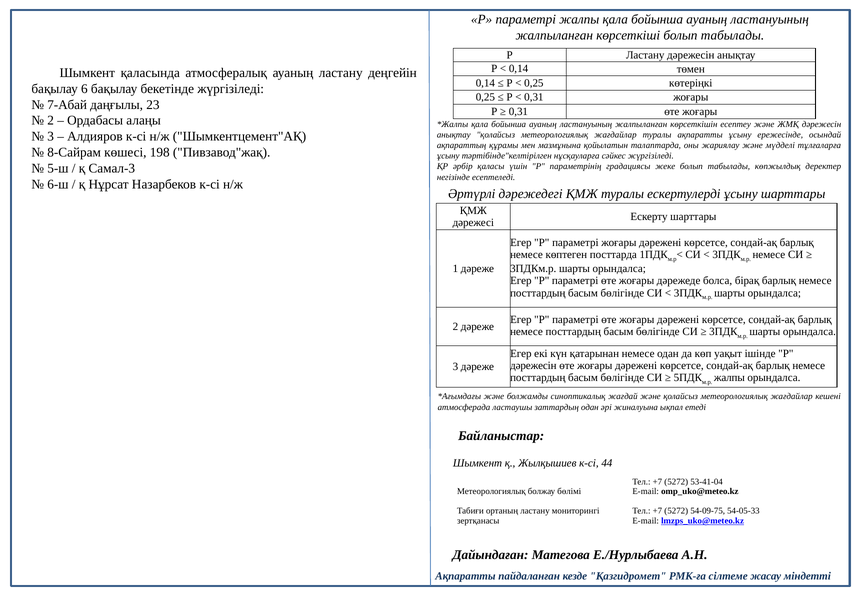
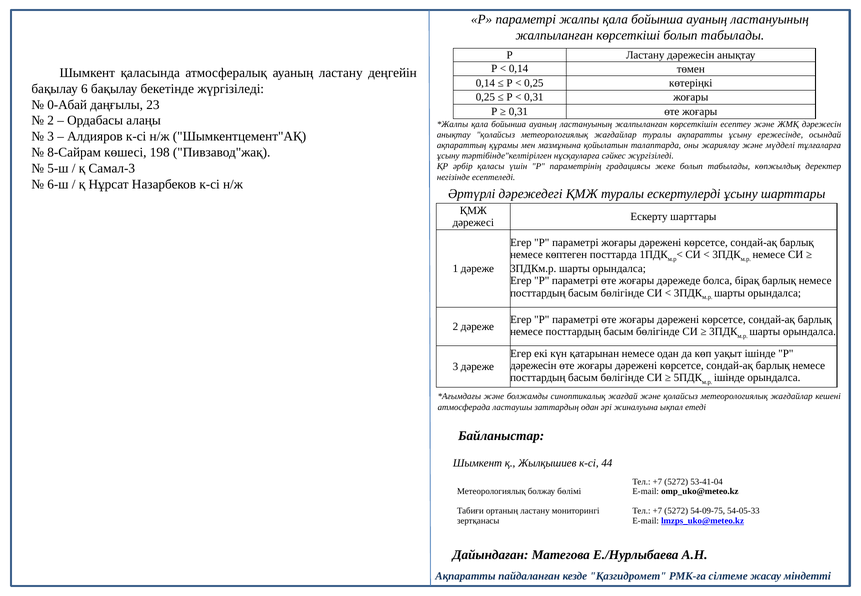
7-Абай: 7-Абай -> 0-Абай (67, 105)
жалпы: жалпы -> ішінде (729, 378)
